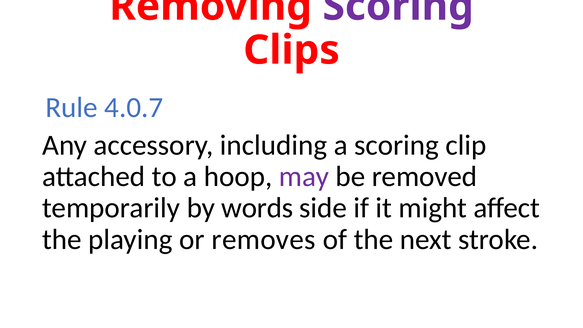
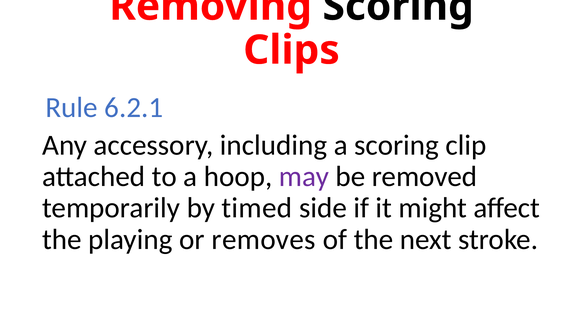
Scoring colour: purple -> black (398, 6)
4.0.7: 4.0.7 -> 6.2.1 (134, 107)
words: words -> timed (257, 208)
